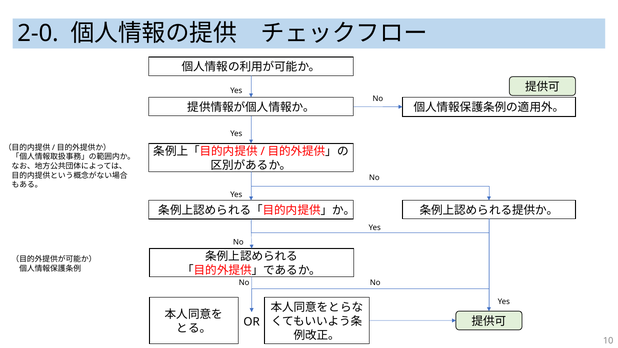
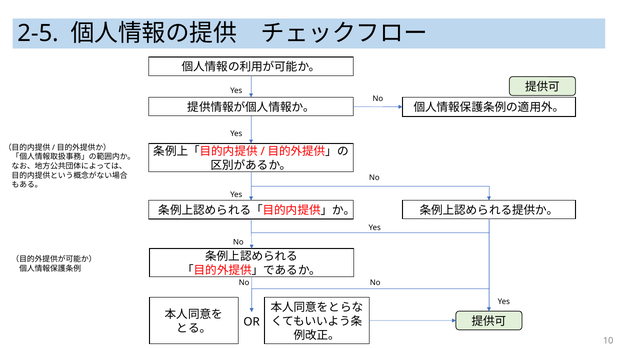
2-0: 2-0 -> 2-5 (38, 34)
